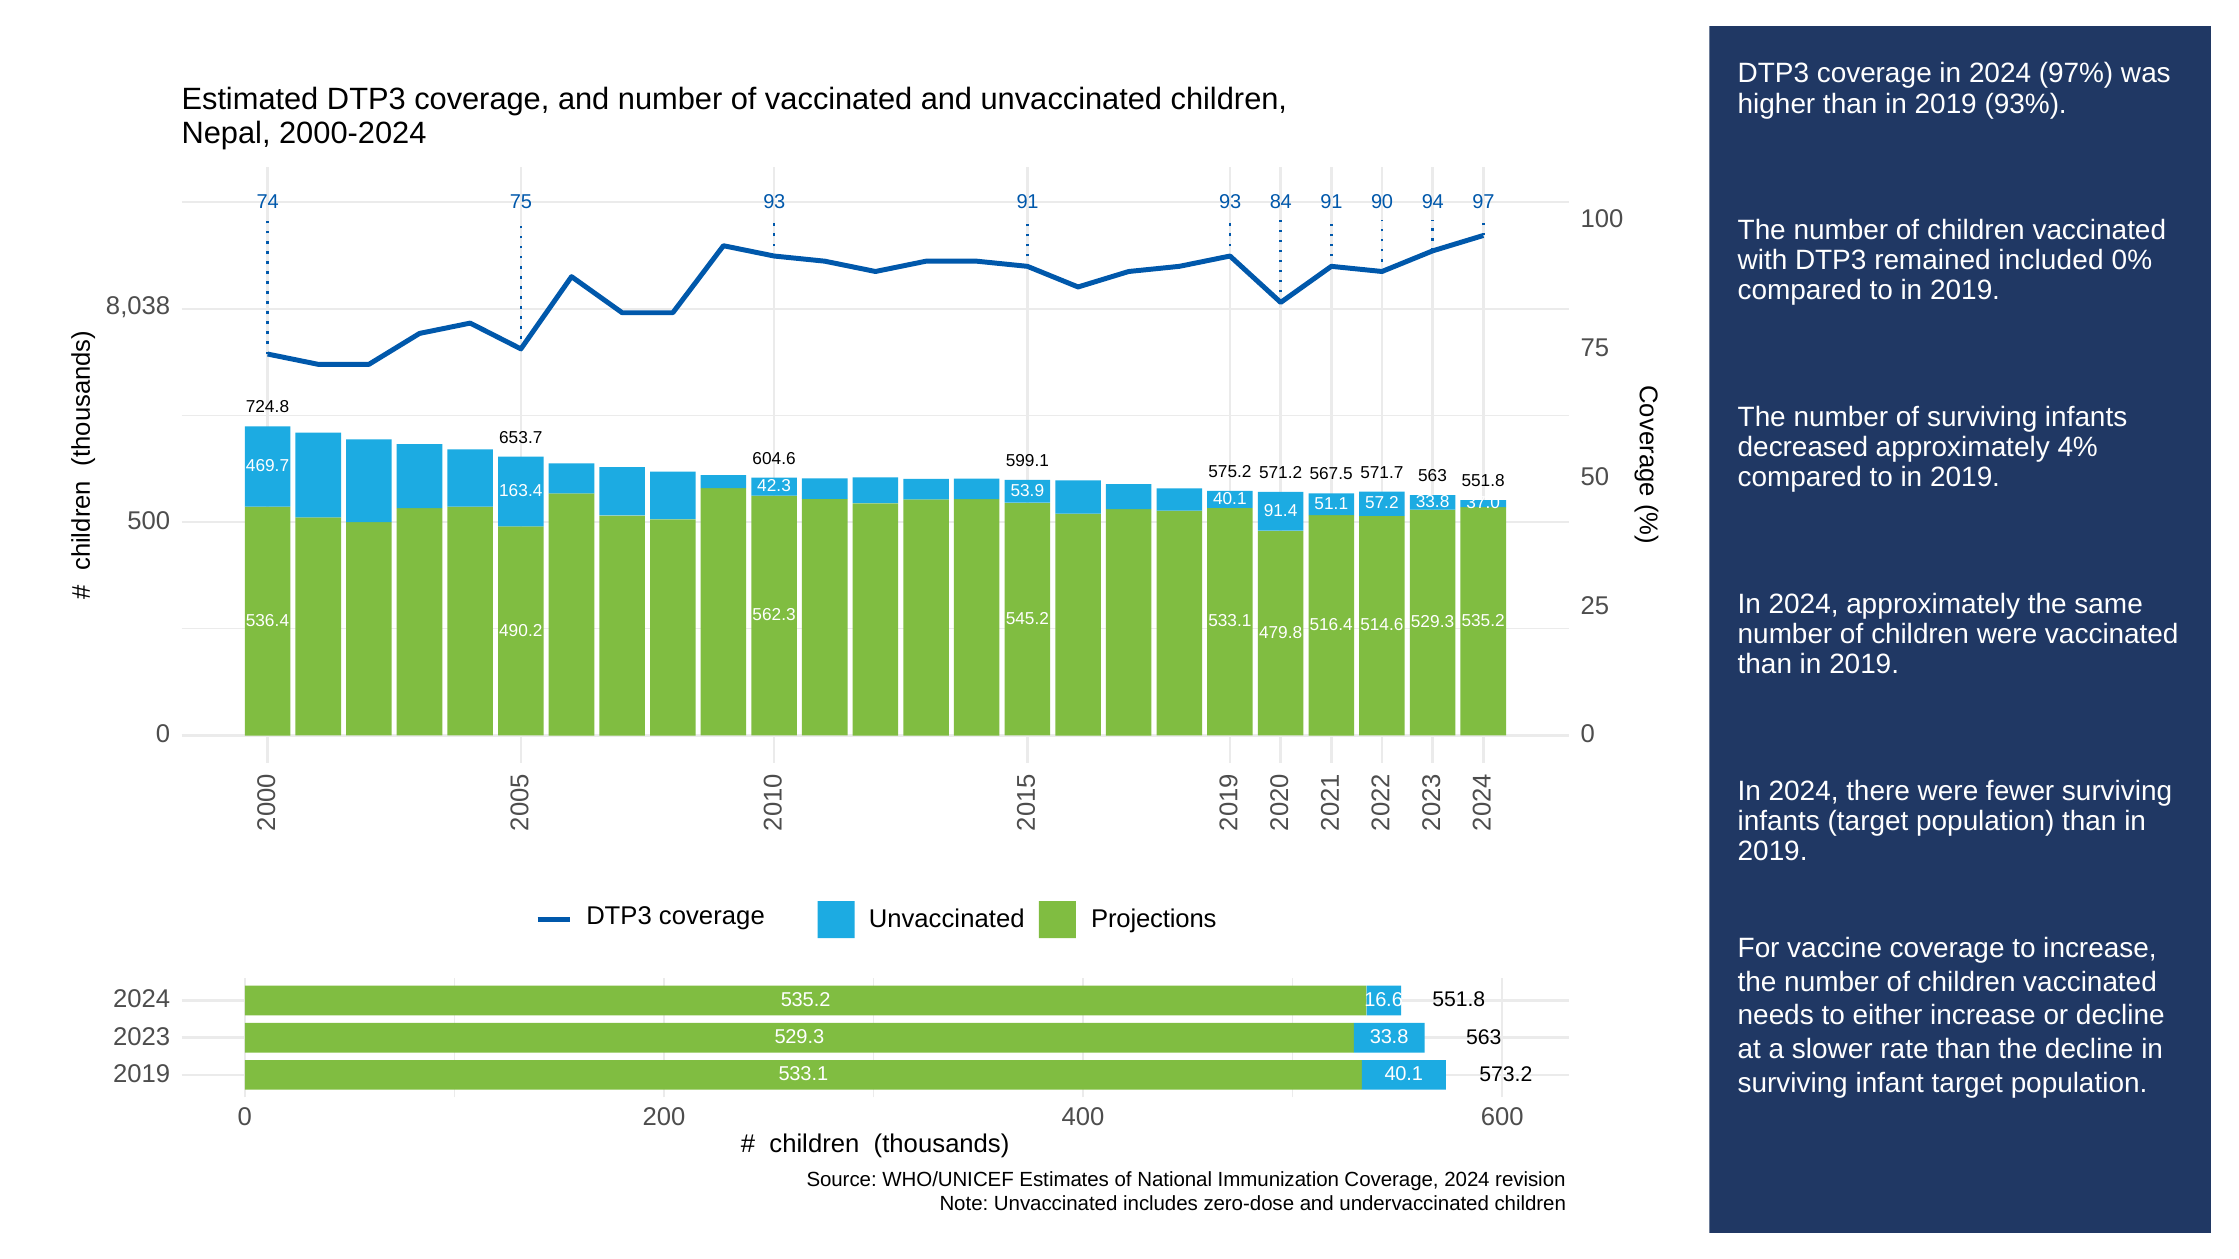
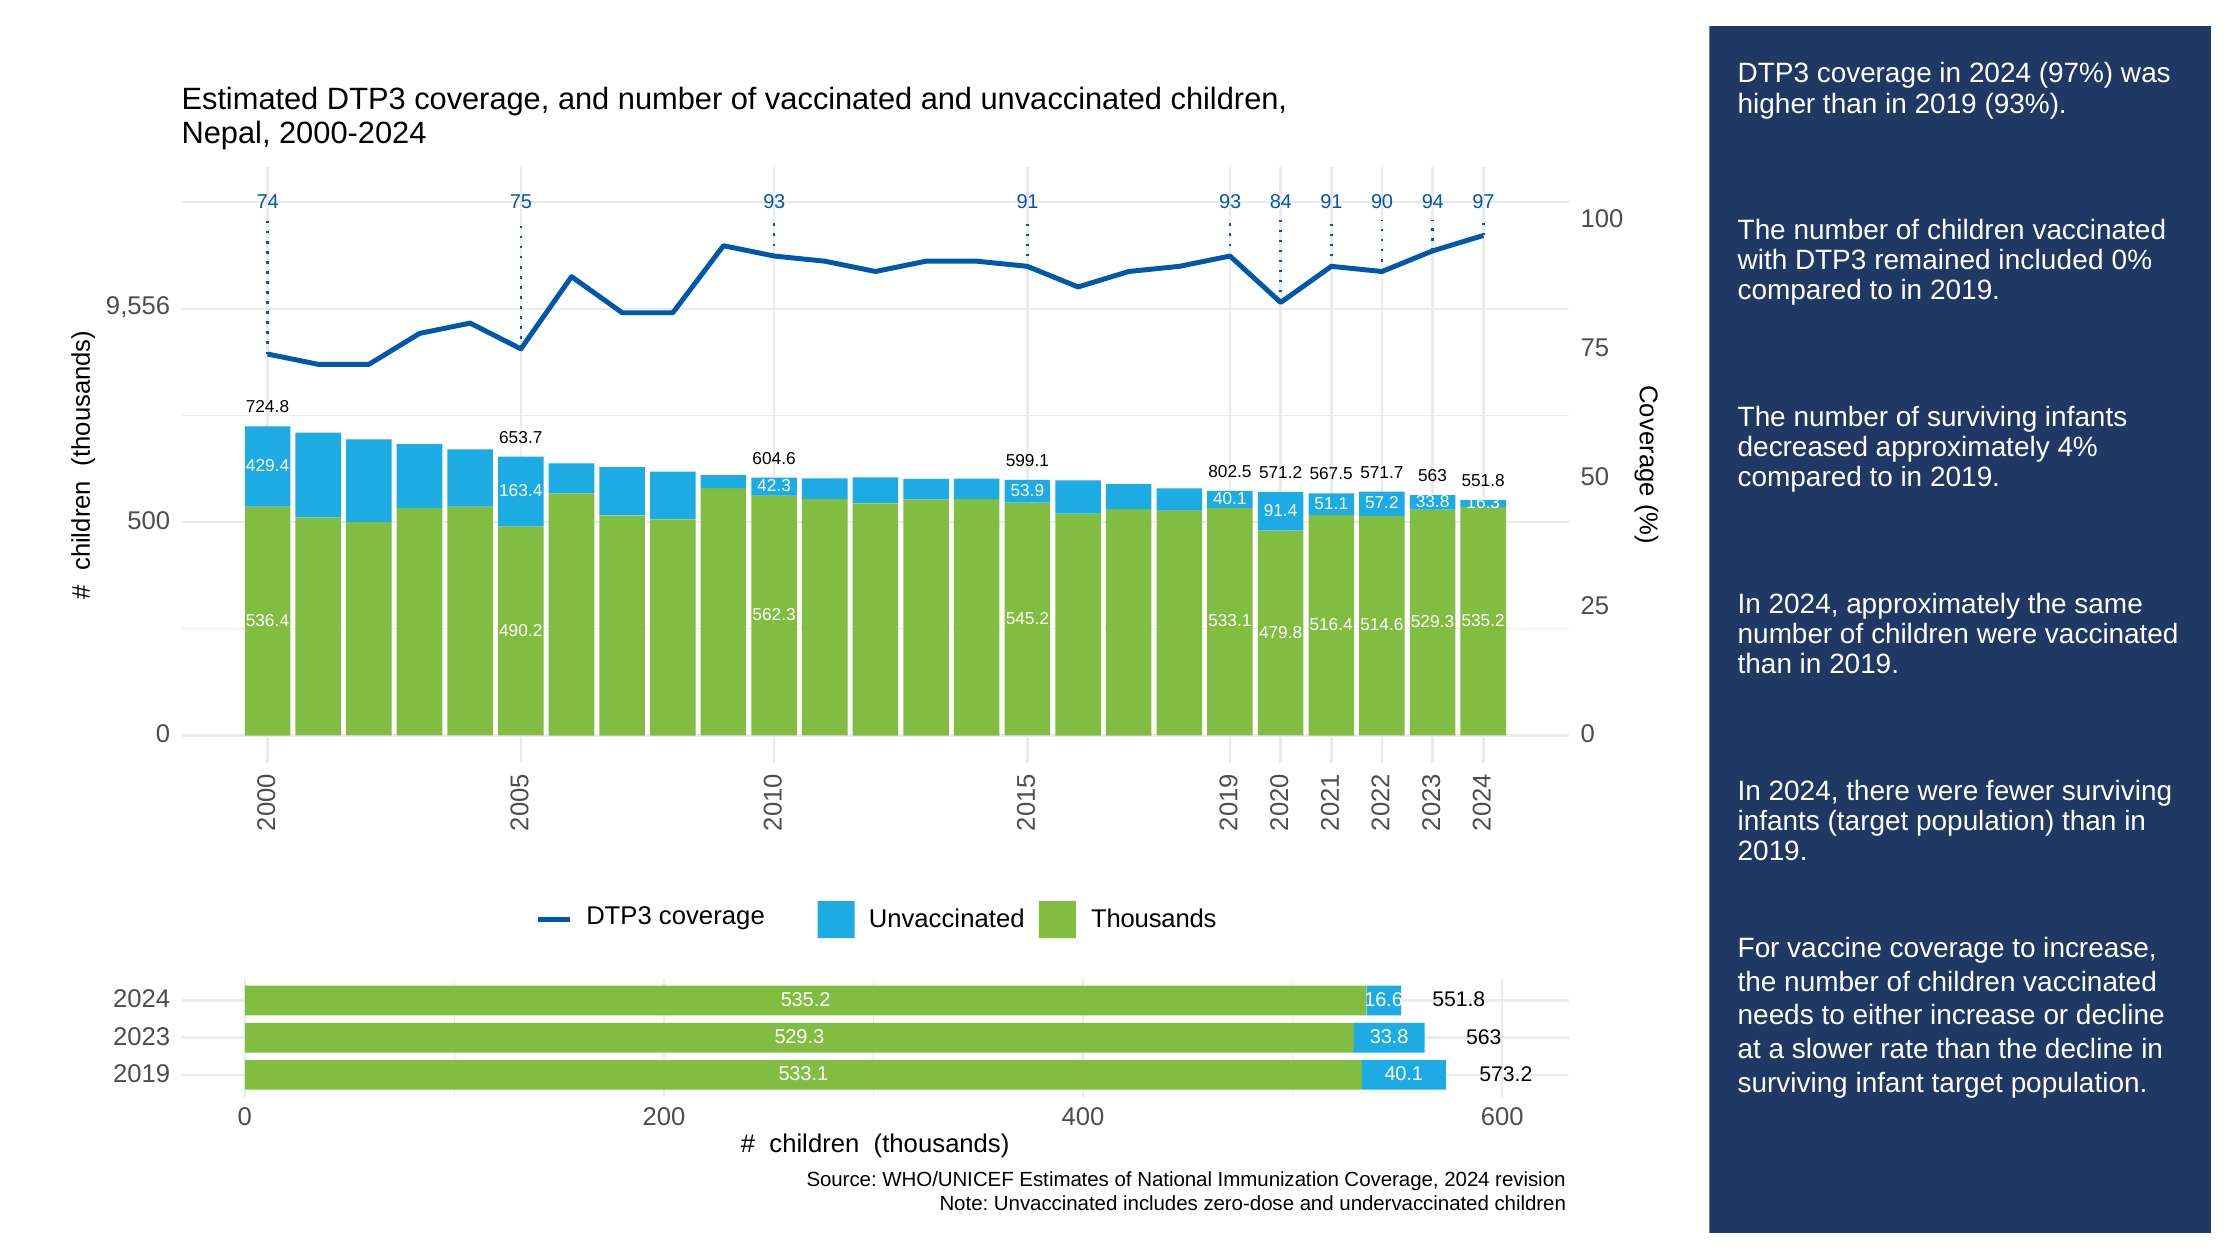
8,038: 8,038 -> 9,556 (138, 306)
469.7: 469.7 -> 429.4 (268, 466)
575.2: 575.2 -> 802.5 (1230, 472)
37.0: 37.0 -> 16.3 (1483, 503)
Unvaccinated Projections: Projections -> Thousands (1154, 919)
